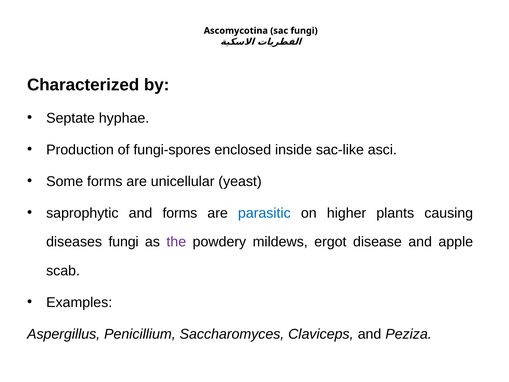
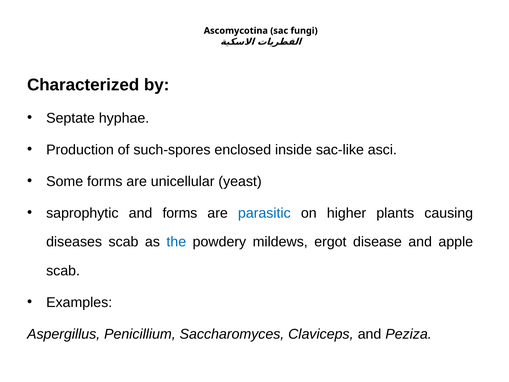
fungi-spores: fungi-spores -> such-spores (172, 150)
diseases fungi: fungi -> scab (124, 242)
the colour: purple -> blue (176, 242)
